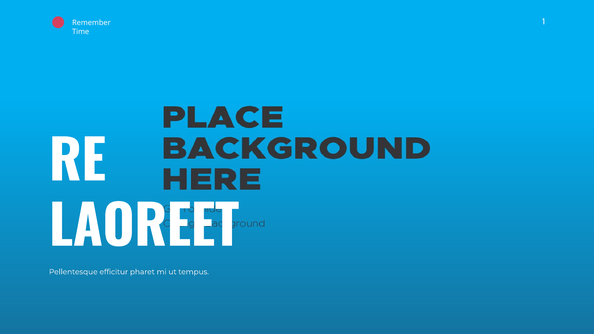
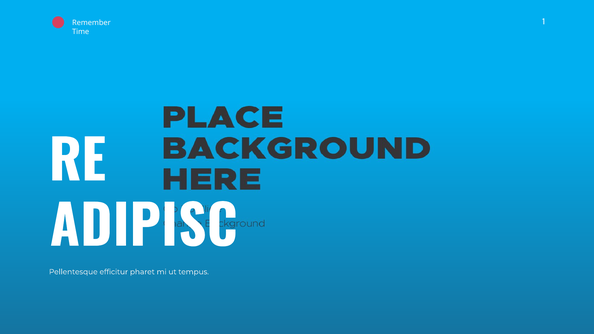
LAOREET: LAOREET -> ADIPISC (144, 228)
